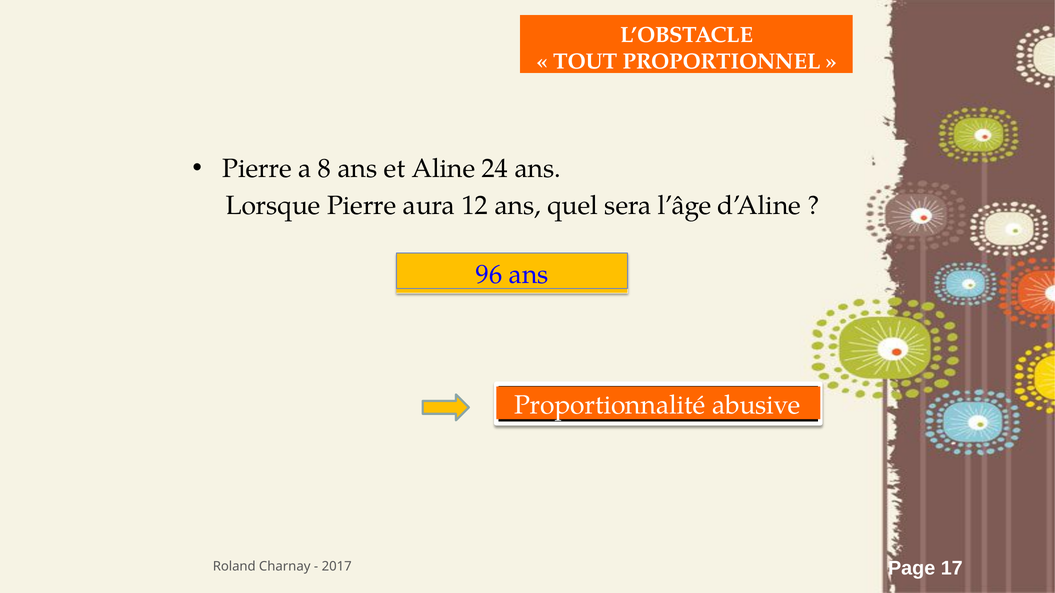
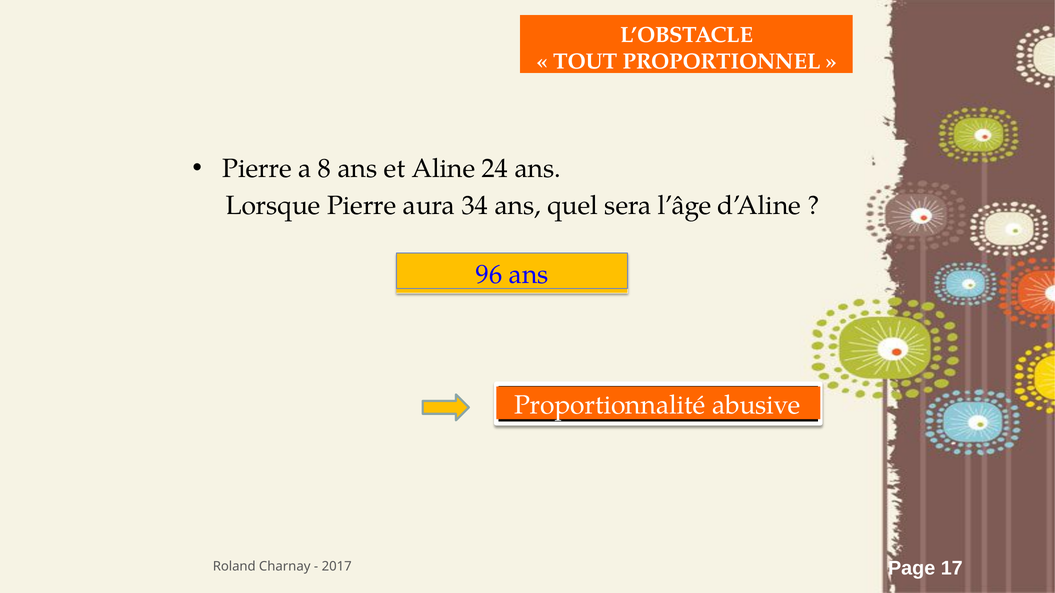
12: 12 -> 34 (475, 206)
